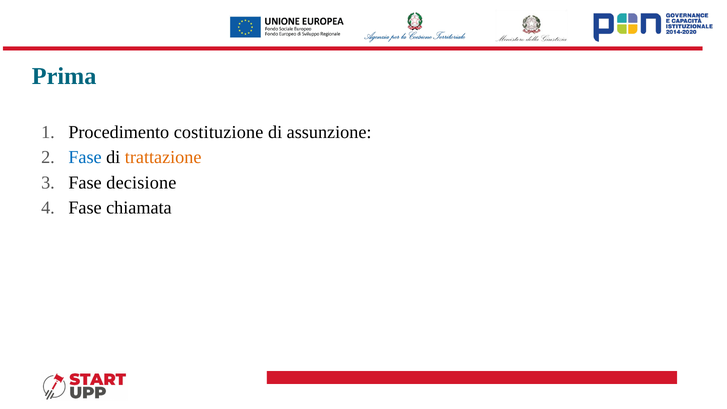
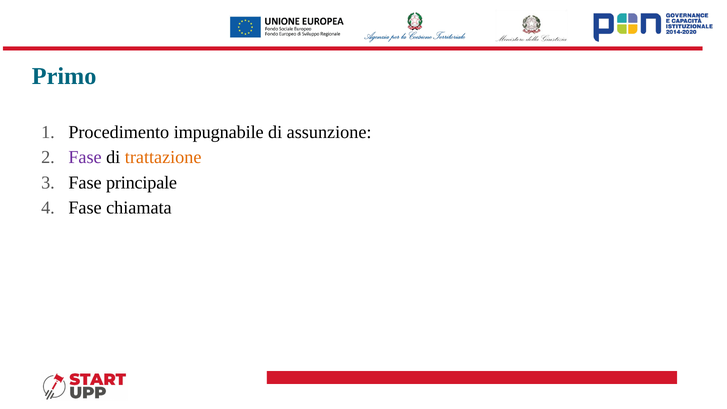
Prima: Prima -> Primo (64, 76)
costituzione: costituzione -> impugnabile (219, 132)
Fase colour: blue -> purple (85, 157)
decisione: decisione -> principale (142, 182)
